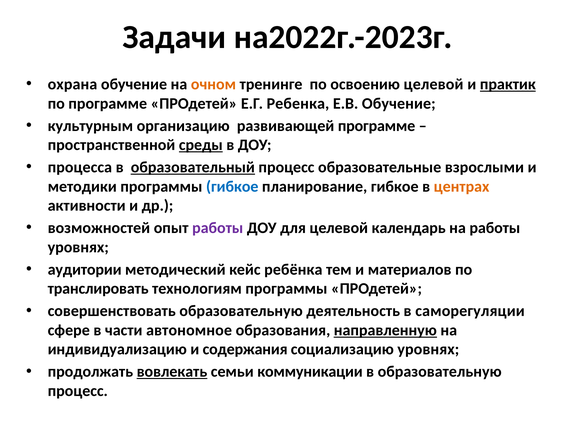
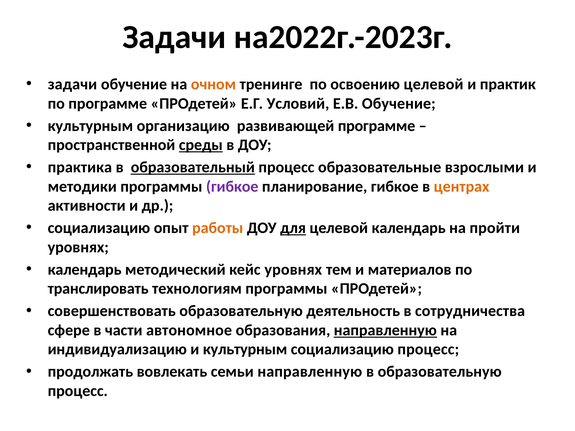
охрана: охрана -> задачи (72, 84)
практик underline: present -> none (508, 84)
Ребенка: Ребенка -> Условий (298, 103)
процесса: процесса -> практика (80, 167)
гибкое colour: blue -> purple (232, 187)
возможностей: возможностей -> социализацию (99, 228)
работы colour: purple -> orange (218, 228)
для underline: none -> present (293, 228)
на работы: работы -> пройти (495, 228)
аудитории: аудитории -> календарь (85, 270)
кейс ребёнка: ребёнка -> уровнях (293, 270)
саморегуляции: саморегуляции -> сотрудничества (470, 311)
и содержания: содержания -> культурным (245, 350)
социализацию уровнях: уровнях -> процесс (428, 350)
вовлекать underline: present -> none (172, 372)
семьи коммуникации: коммуникации -> направленную (310, 372)
